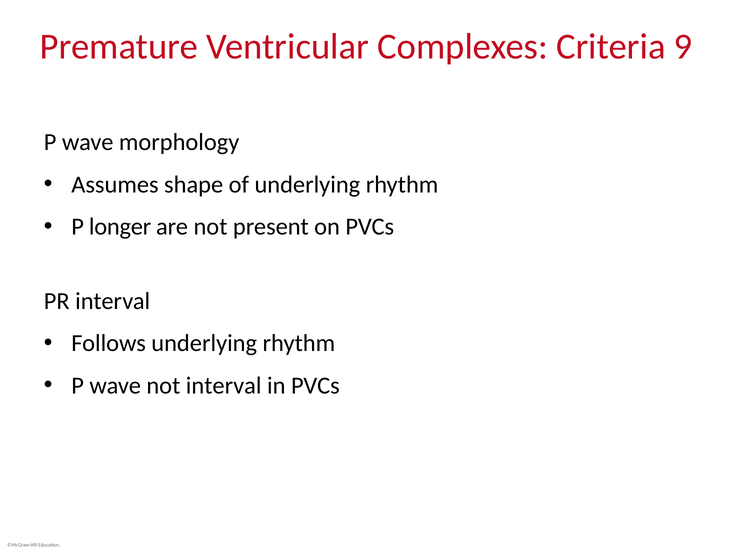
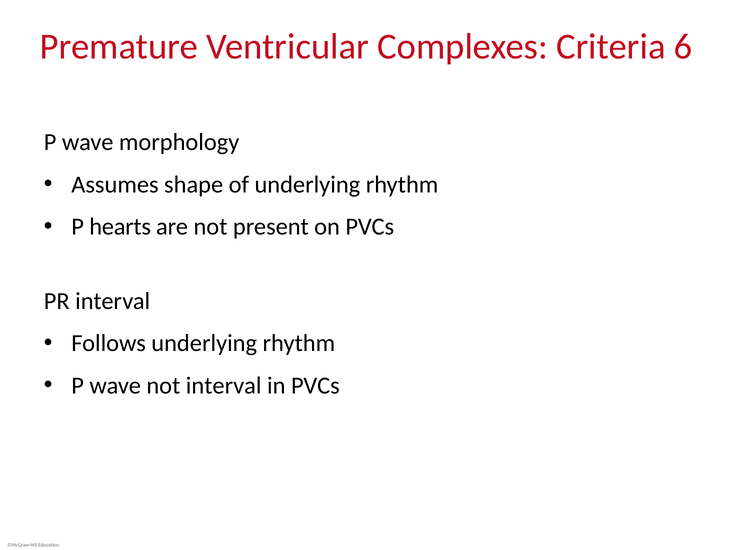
9: 9 -> 6 (683, 46)
longer: longer -> hearts (120, 227)
